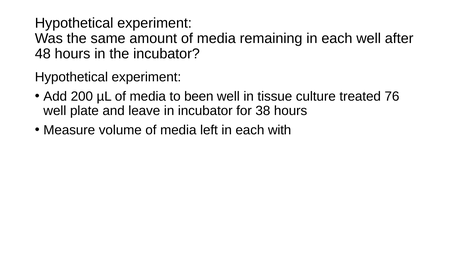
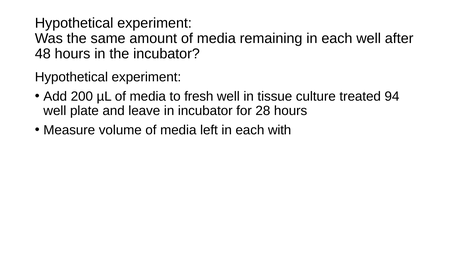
been: been -> fresh (199, 96)
76: 76 -> 94 (392, 96)
38: 38 -> 28 (263, 111)
